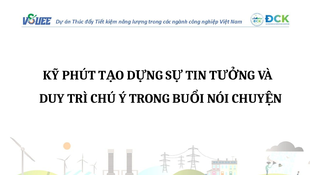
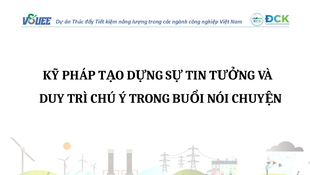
PHÚT: PHÚT -> PHÁP (79, 75)
